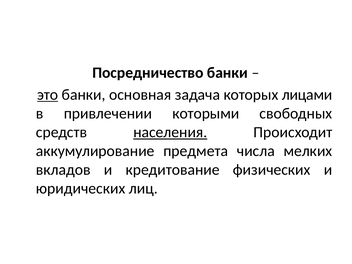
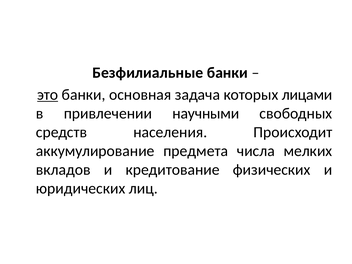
Посредничество: Посредничество -> Безфилиальные (148, 73)
которыми: которыми -> научными (206, 113)
населения underline: present -> none (170, 132)
